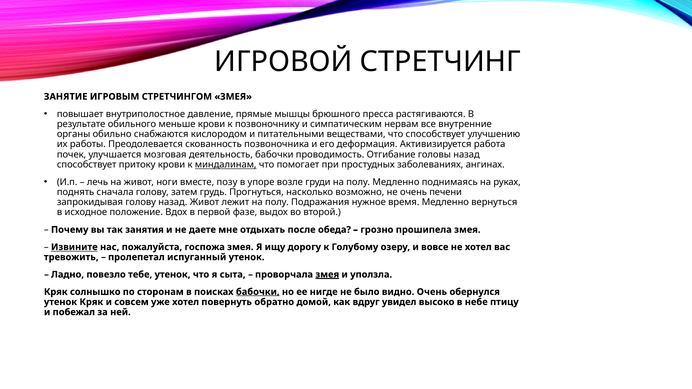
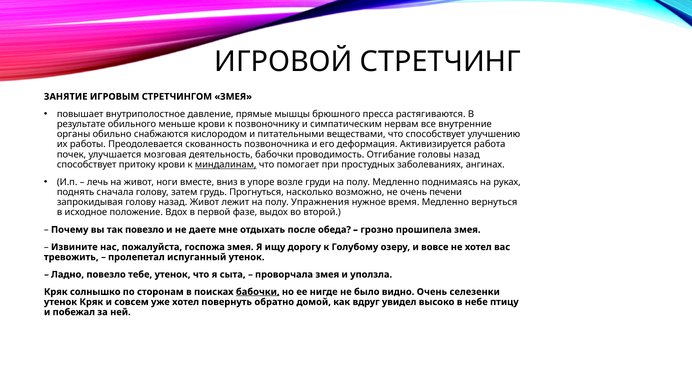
позу: позу -> вниз (227, 182)
Подражания: Подражания -> Упражнения (320, 202)
так занятия: занятия -> повезло (145, 230)
Извините underline: present -> none (74, 247)
змея underline: present -> none (327, 275)
обернулся: обернулся -> селезенки (475, 292)
